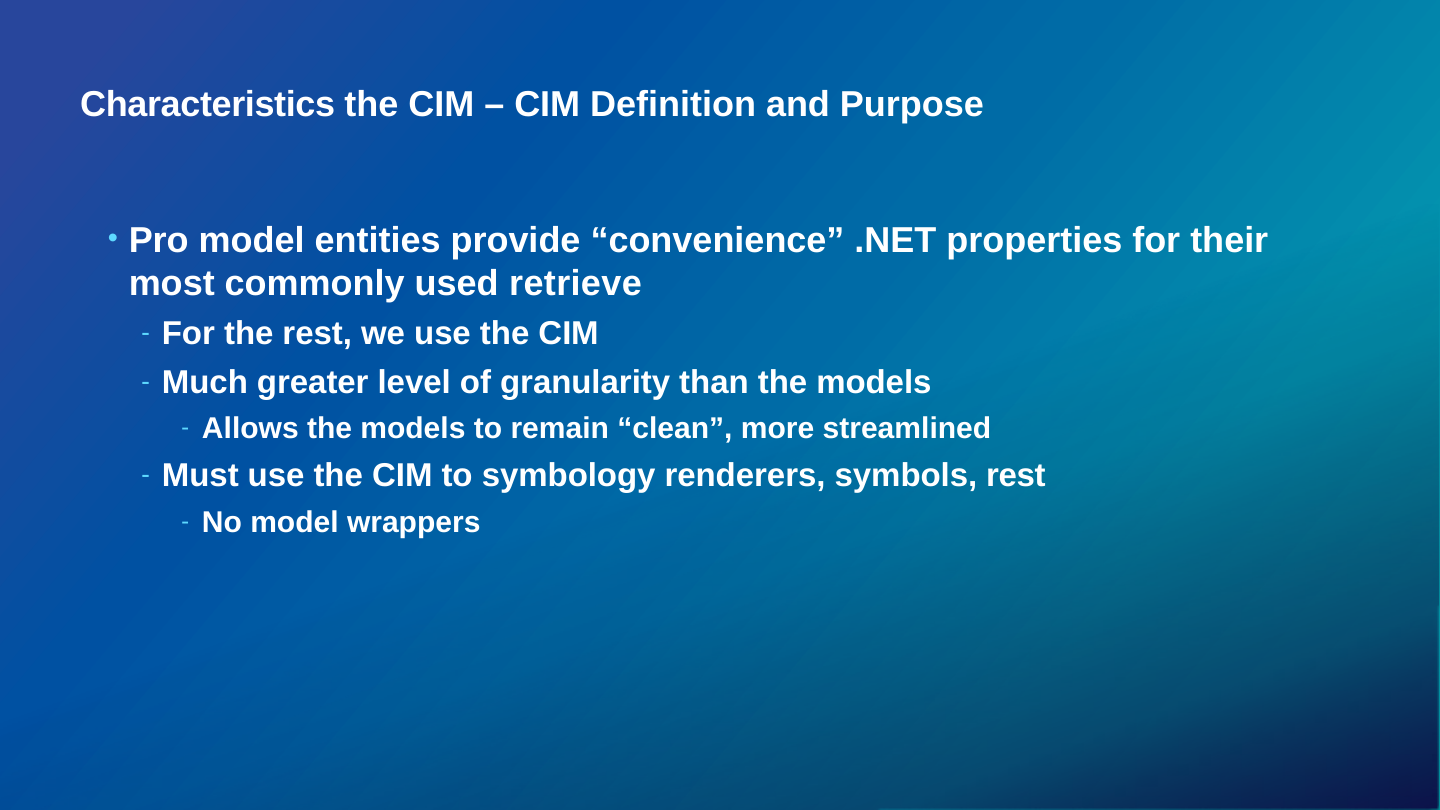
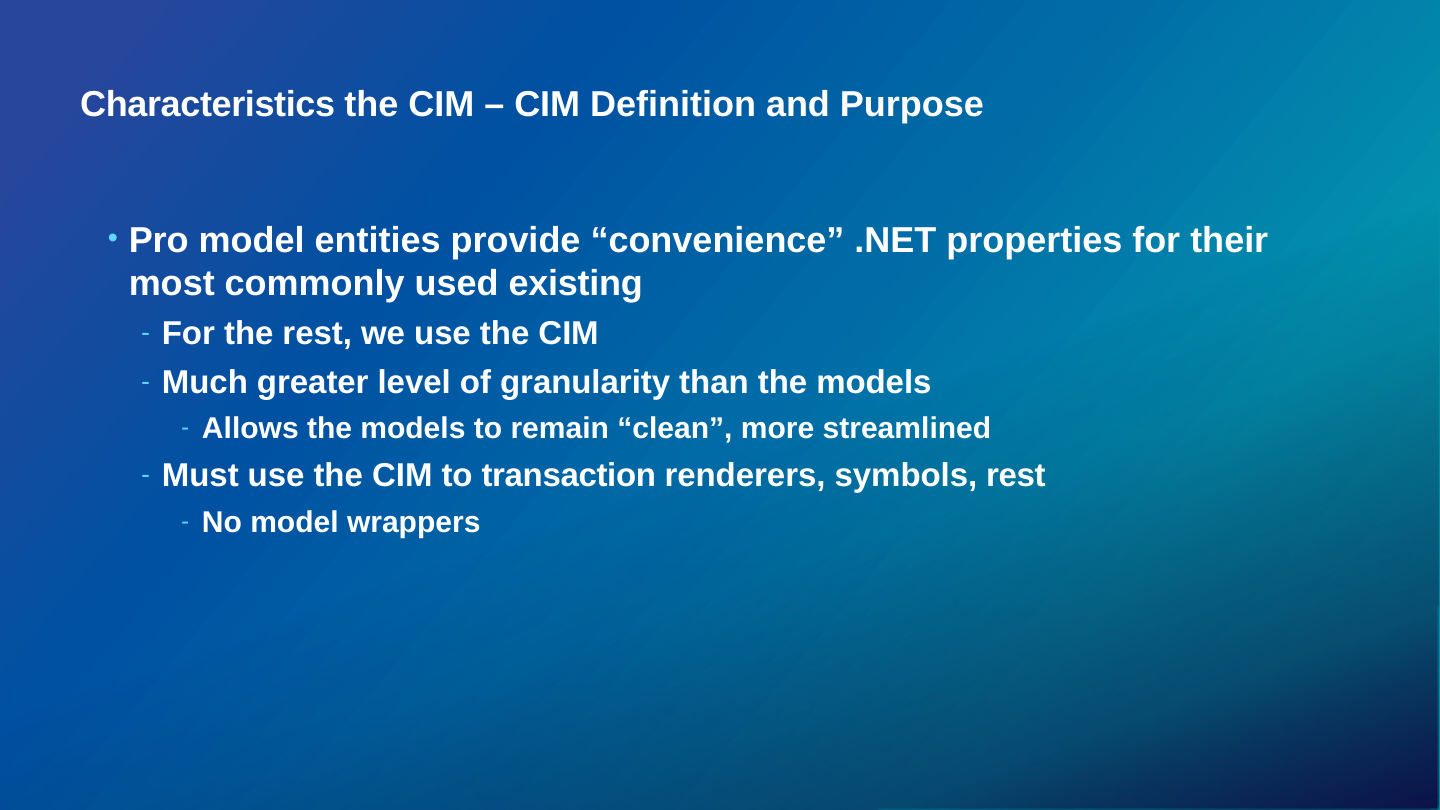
retrieve: retrieve -> existing (576, 283)
symbology: symbology -> transaction (569, 476)
